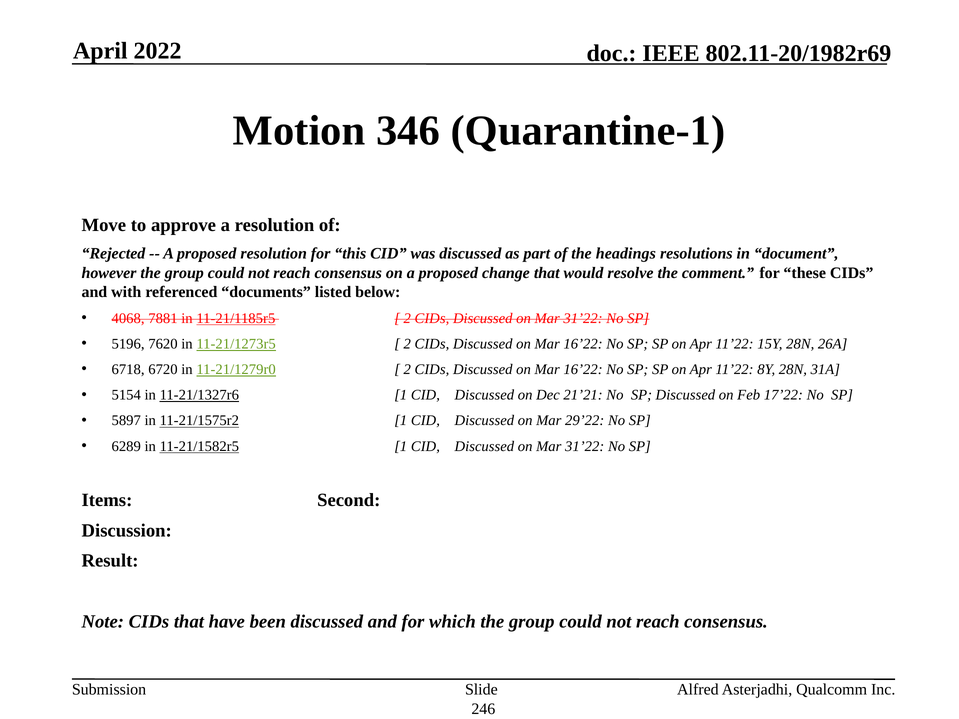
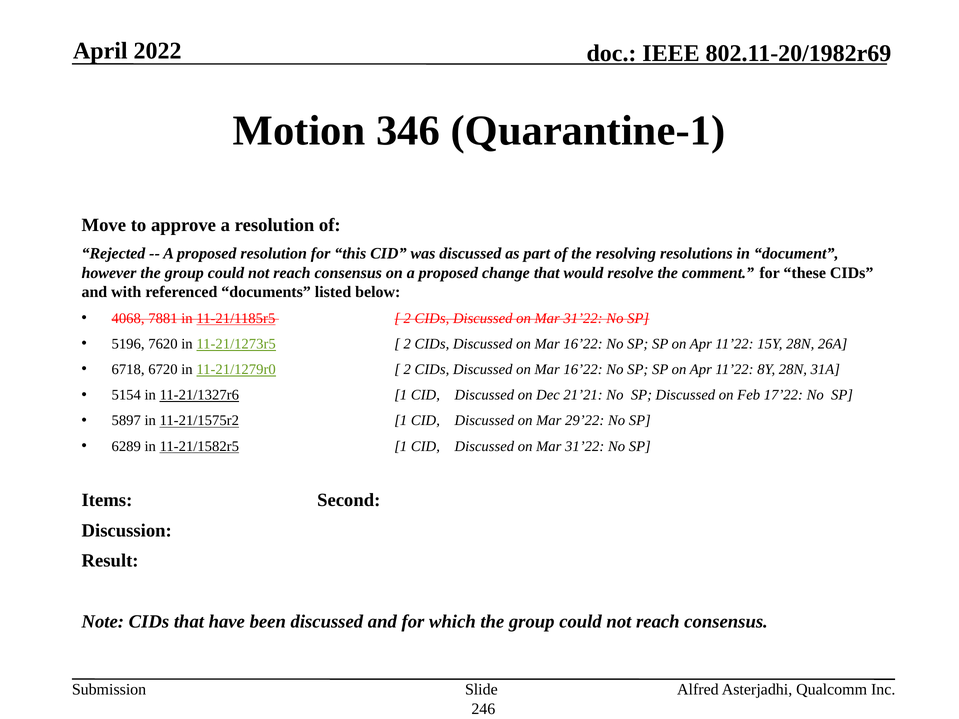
headings: headings -> resolving (626, 254)
